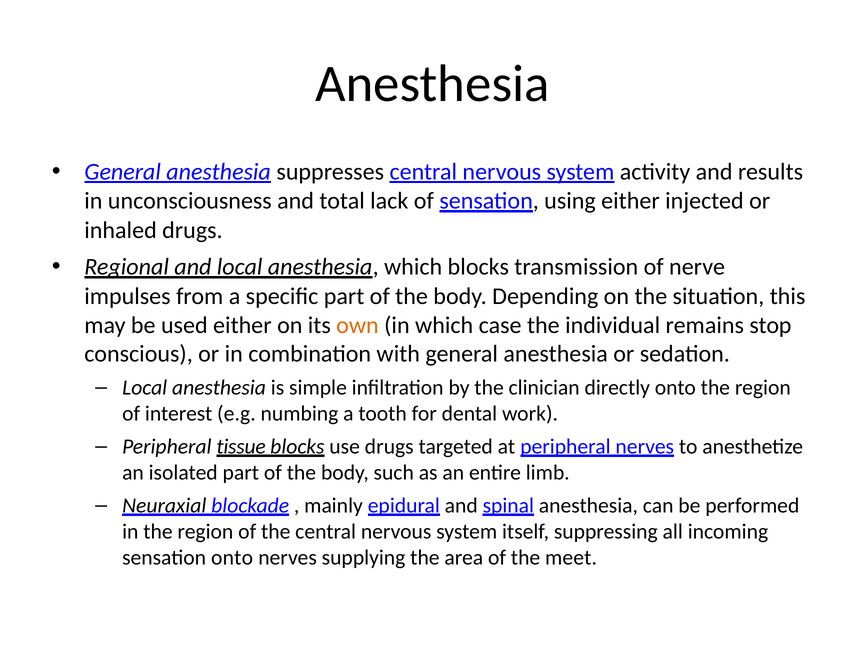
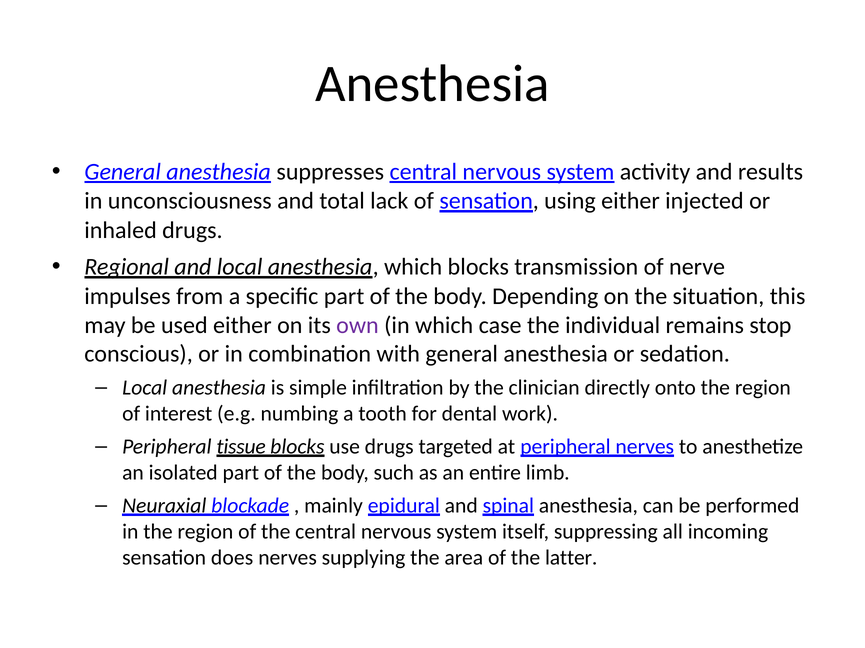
own colour: orange -> purple (357, 325)
sensation onto: onto -> does (232, 558)
meet: meet -> latter (571, 558)
